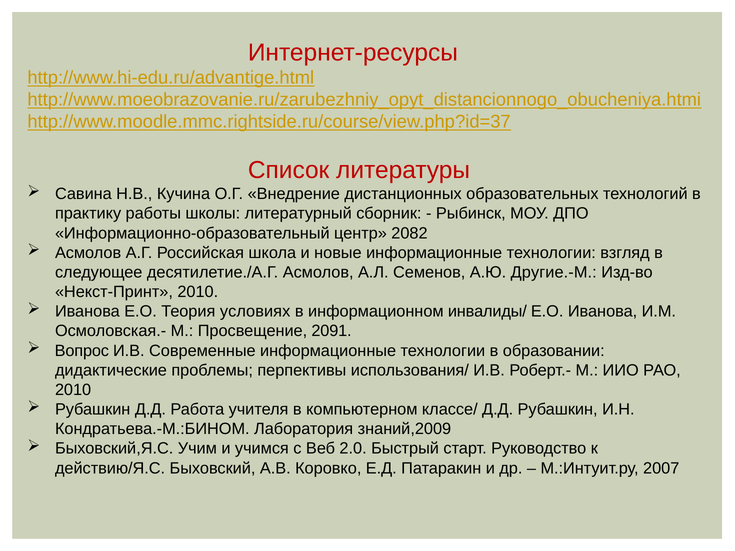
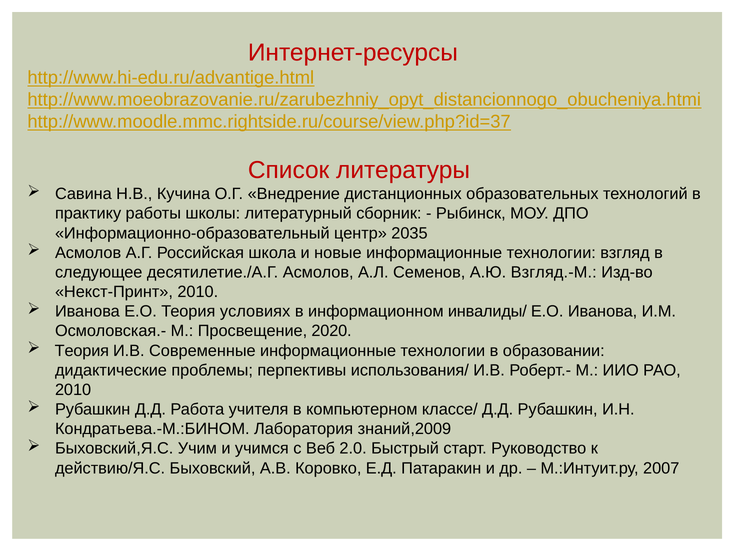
2082: 2082 -> 2035 (409, 233)
Другие.-М: Другие.-М -> Взгляд.-М (554, 272)
2091: 2091 -> 2020 (332, 331)
Вопрос: Вопрос -> Теория (82, 351)
